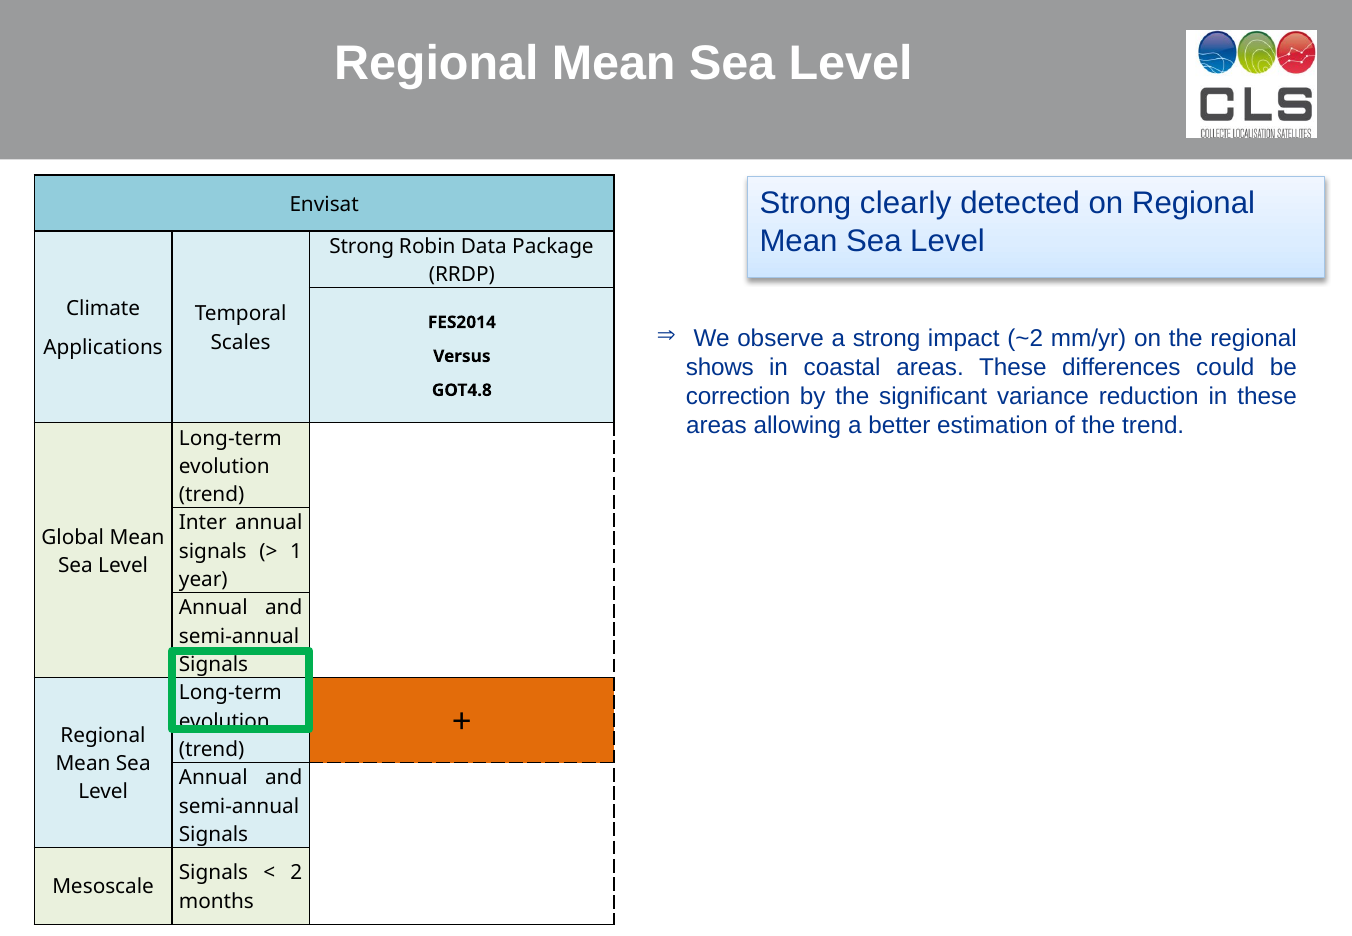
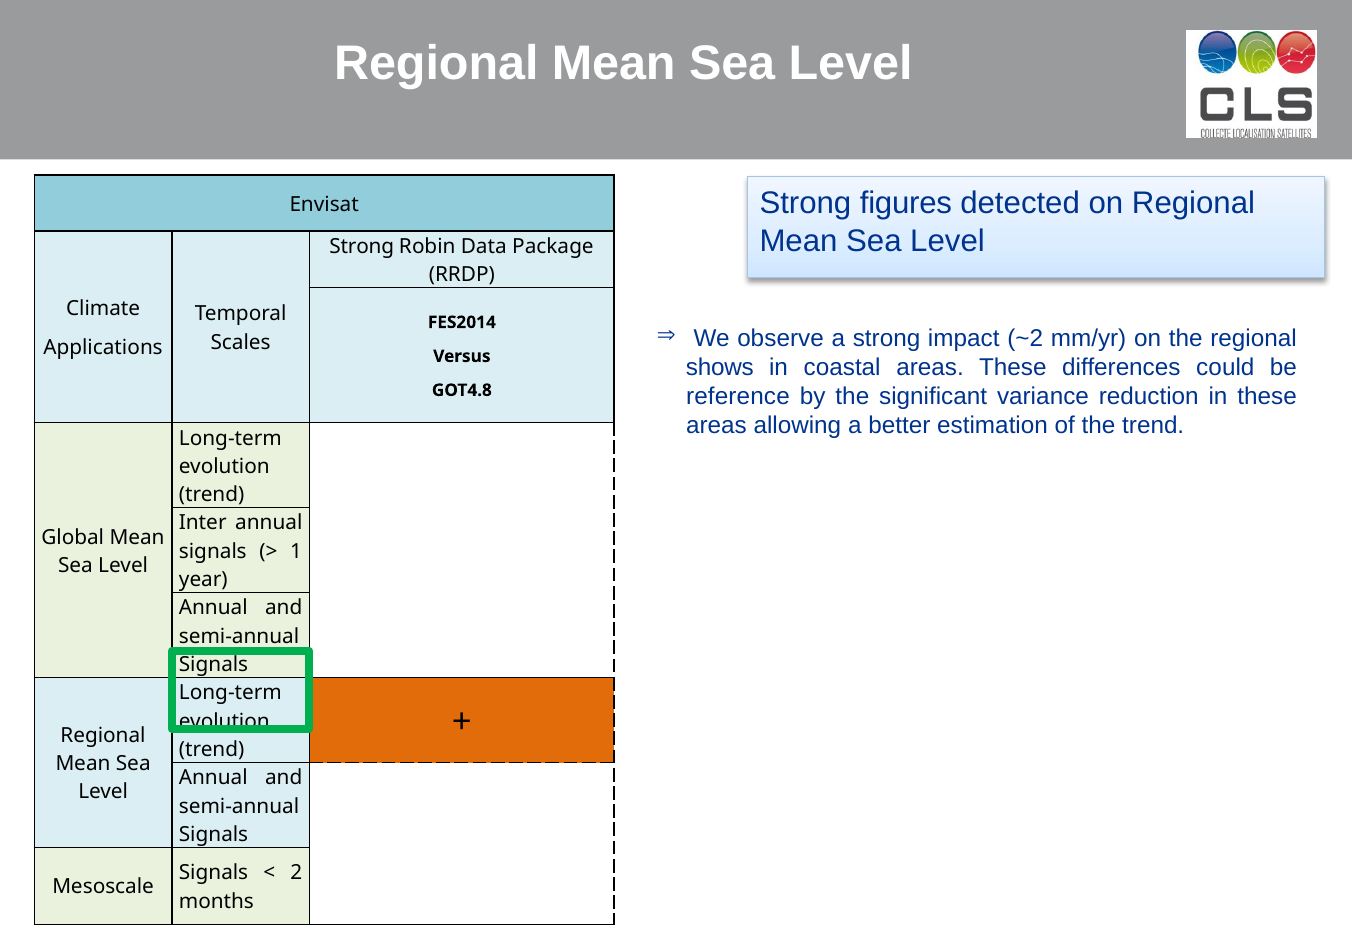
clearly: clearly -> figures (906, 204)
correction: correction -> reference (738, 397)
